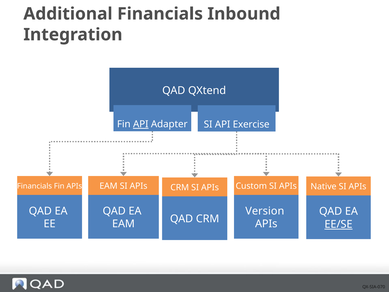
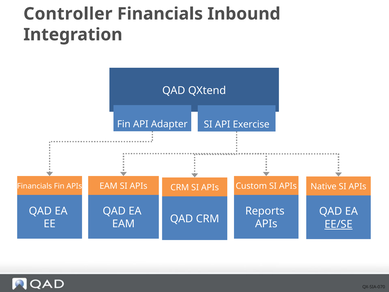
Additional: Additional -> Controller (68, 14)
API underline: present -> none (141, 124)
Version: Version -> Reports (265, 211)
